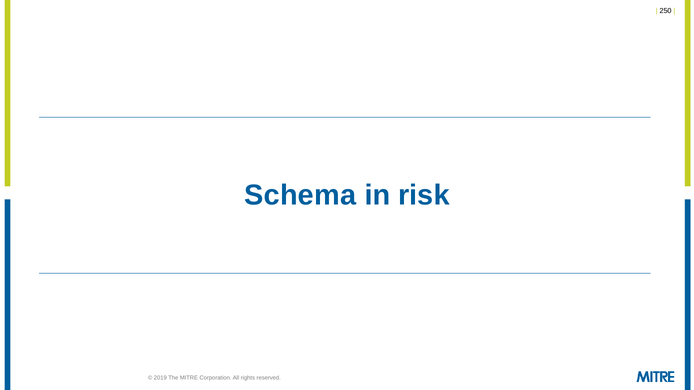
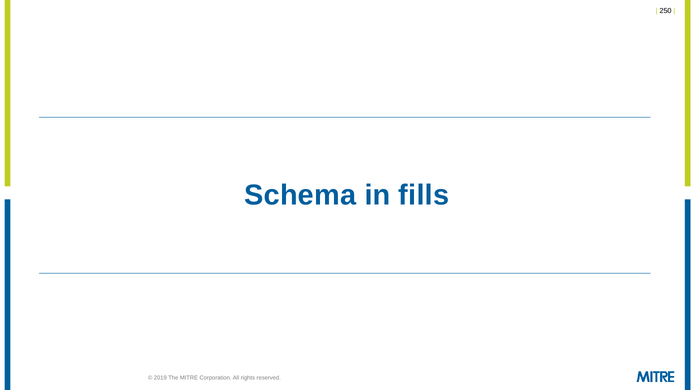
risk: risk -> fills (424, 196)
